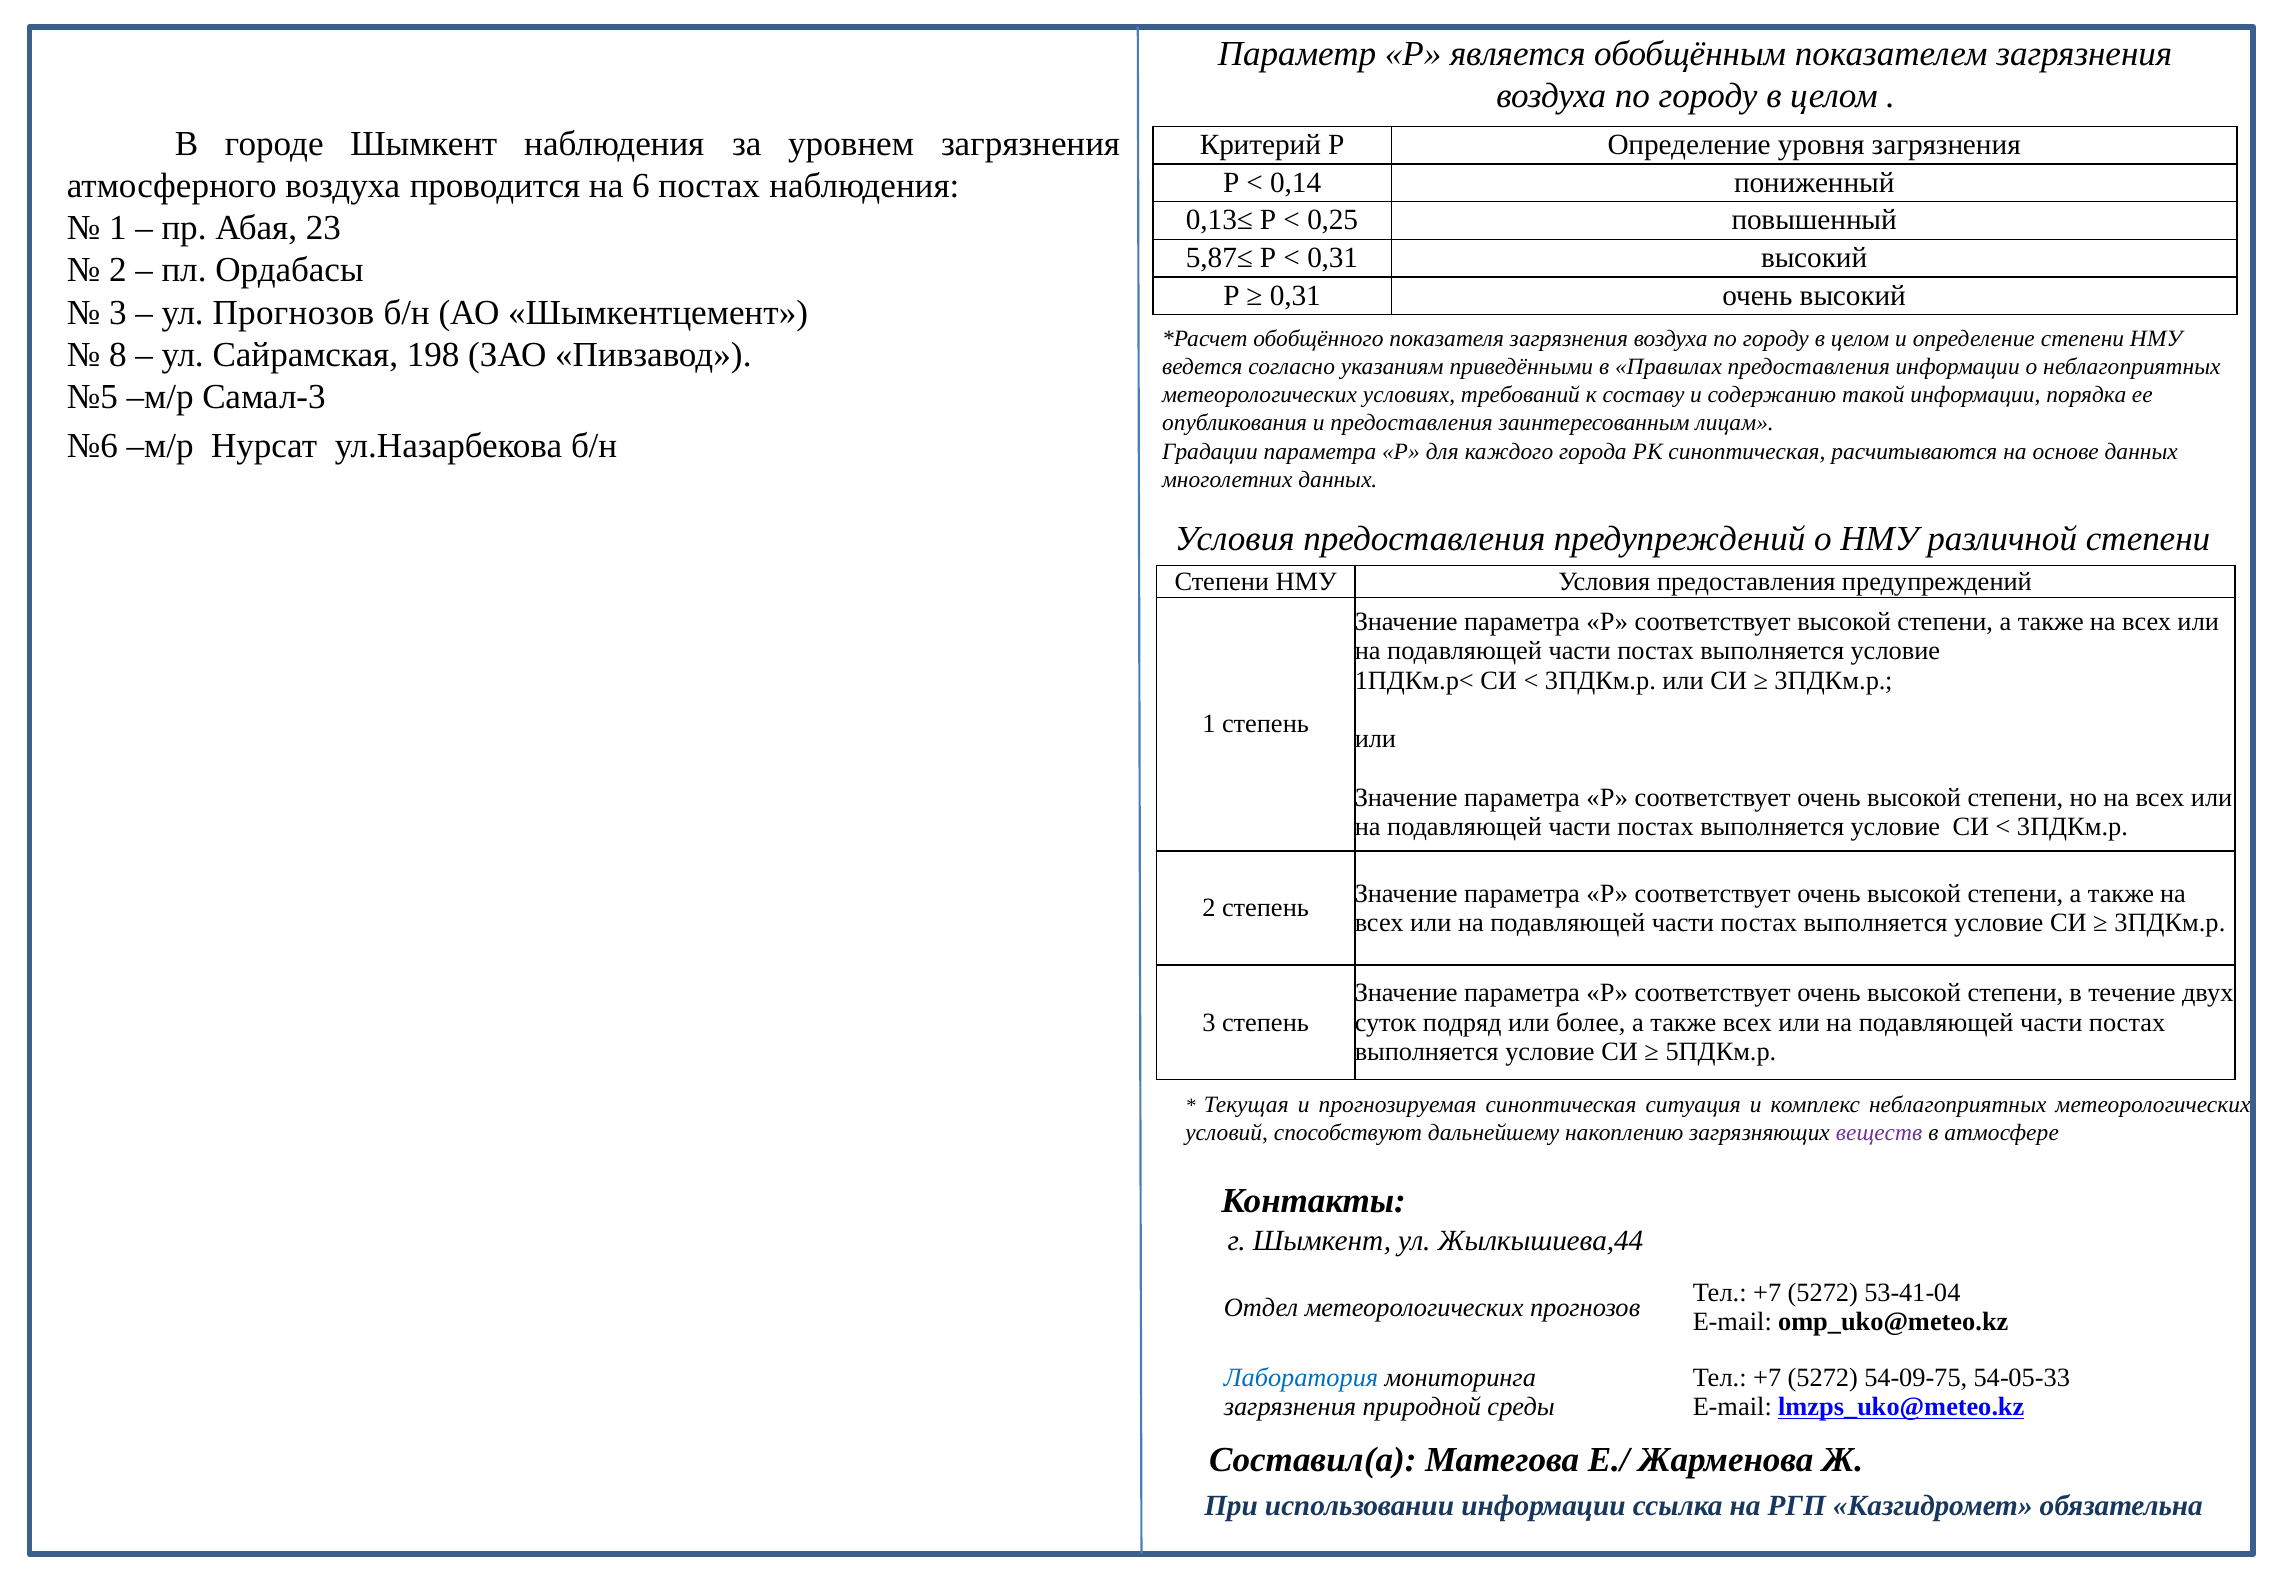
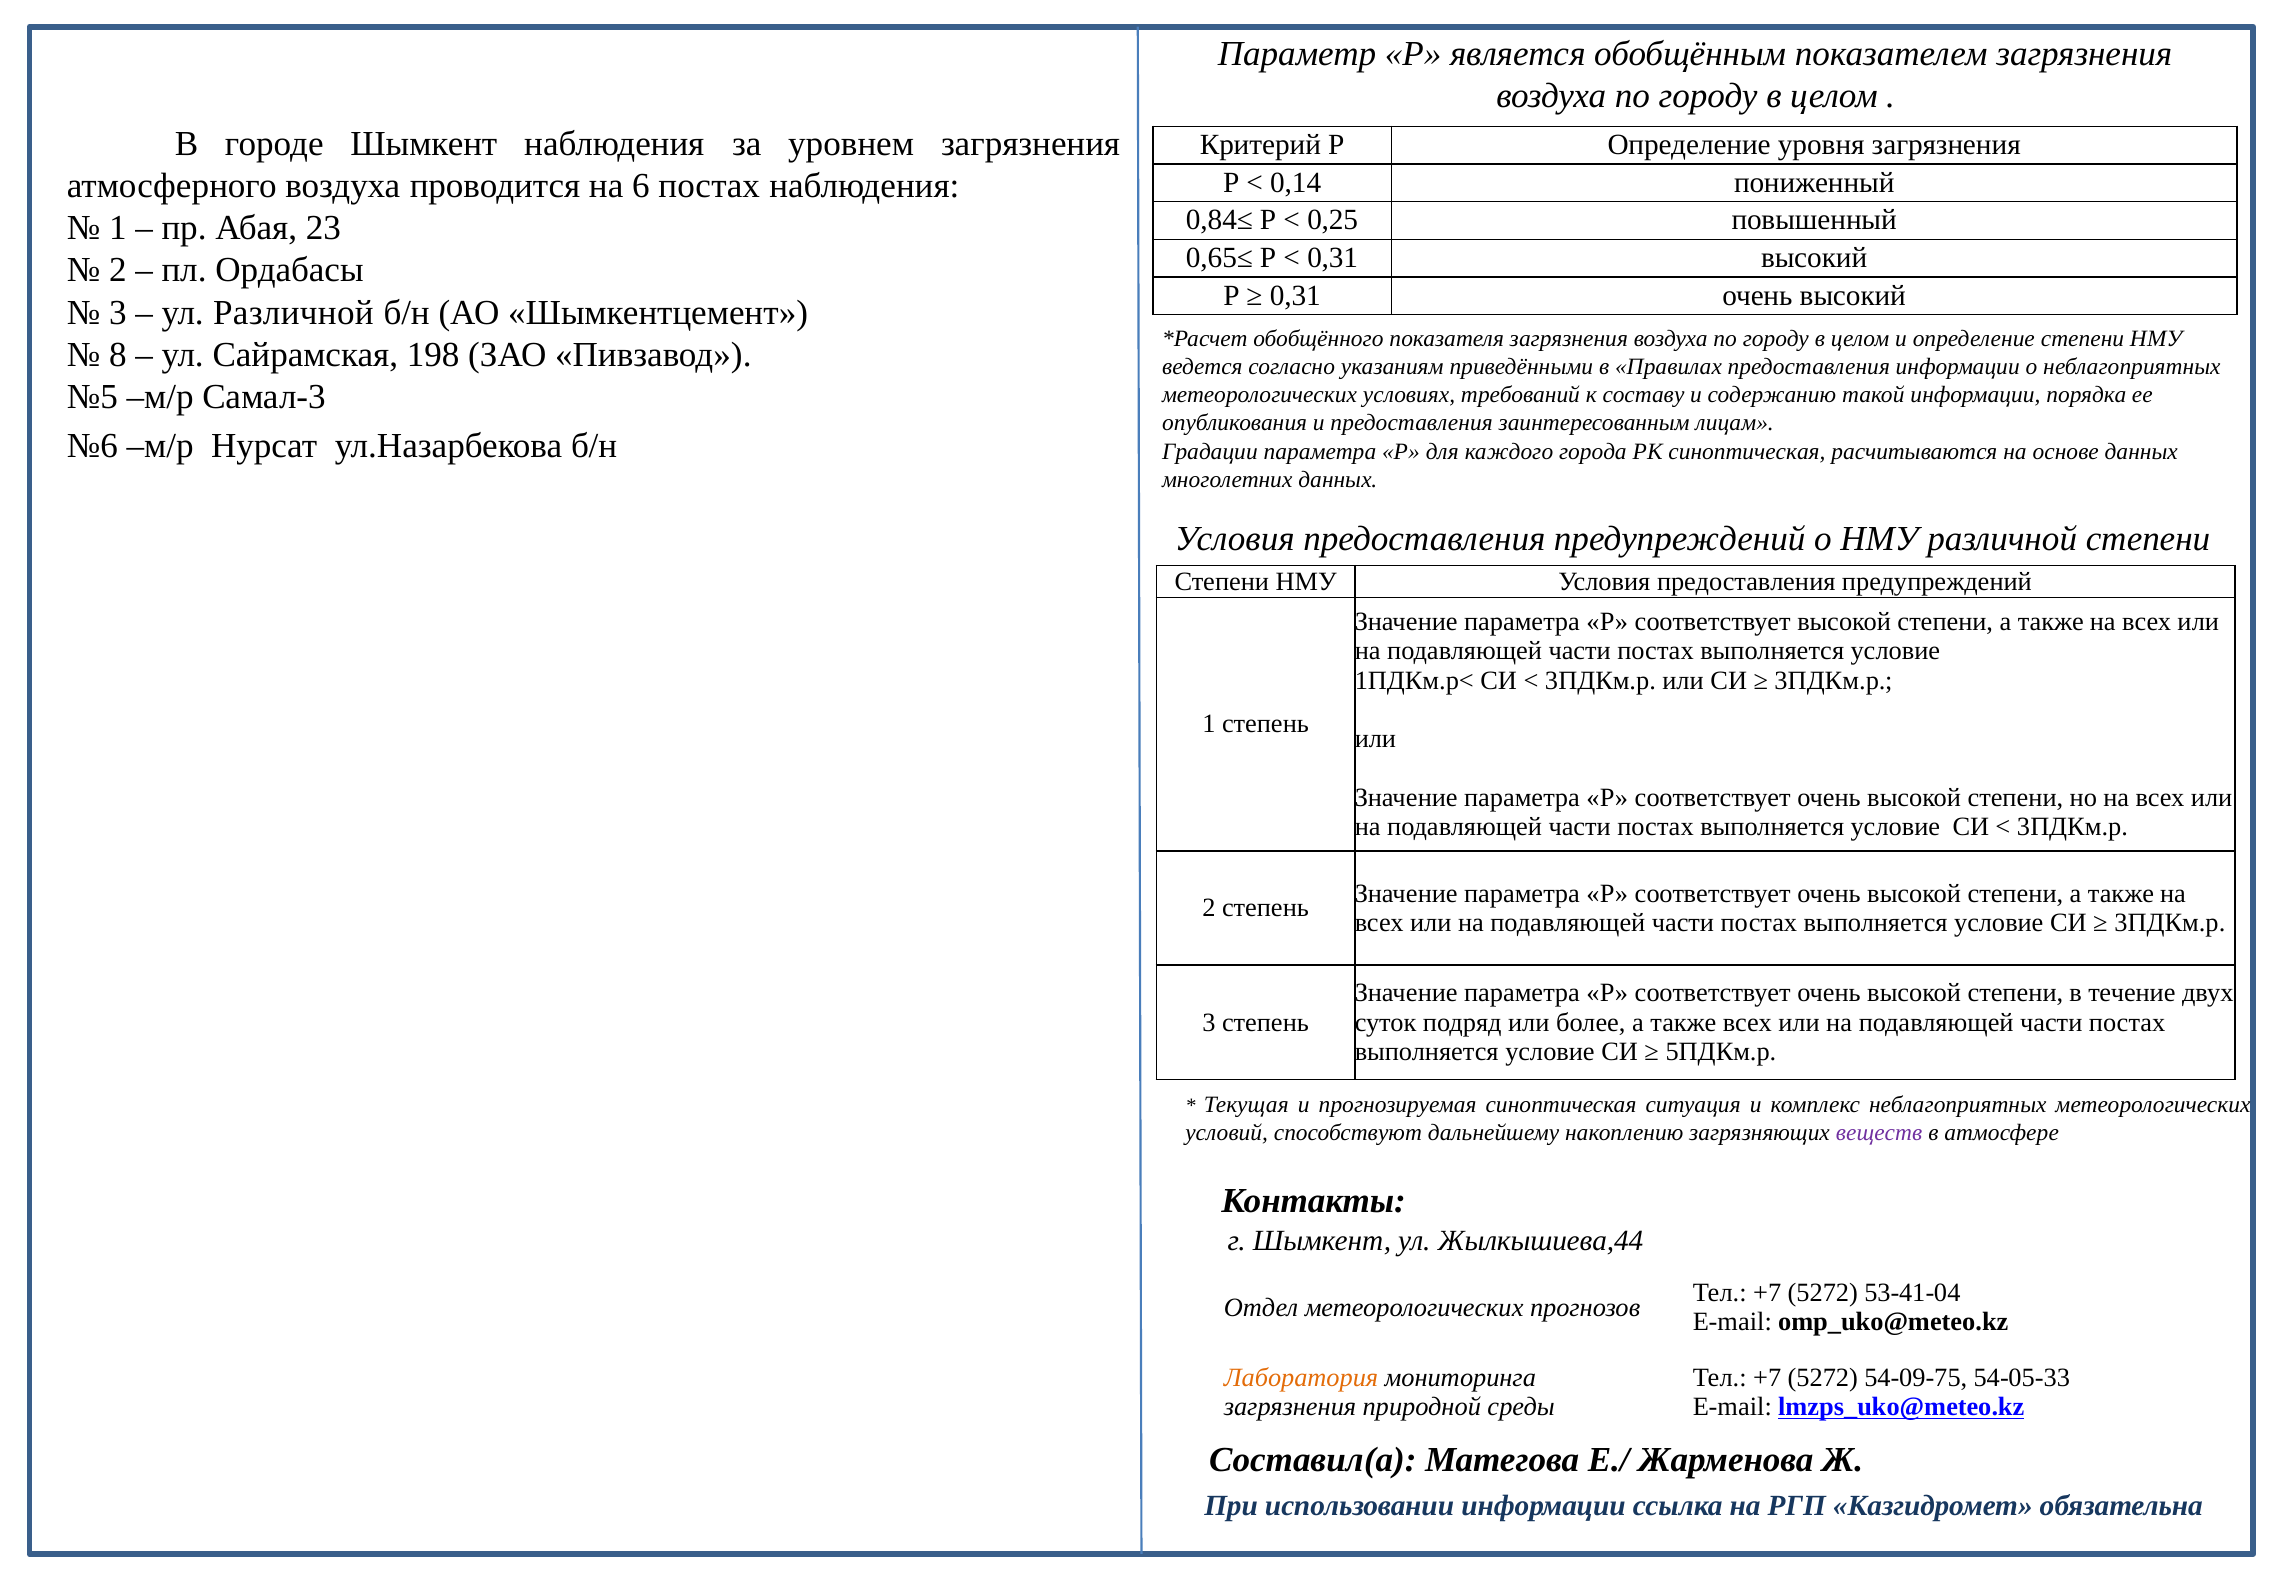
0,13≤: 0,13≤ -> 0,84≤ (1219, 220)
5,87≤: 5,87≤ -> 0,65≤ (1219, 258)
ул Прогнозов: Прогнозов -> Различной (293, 312)
Лаборатория colour: blue -> orange (1301, 1377)
